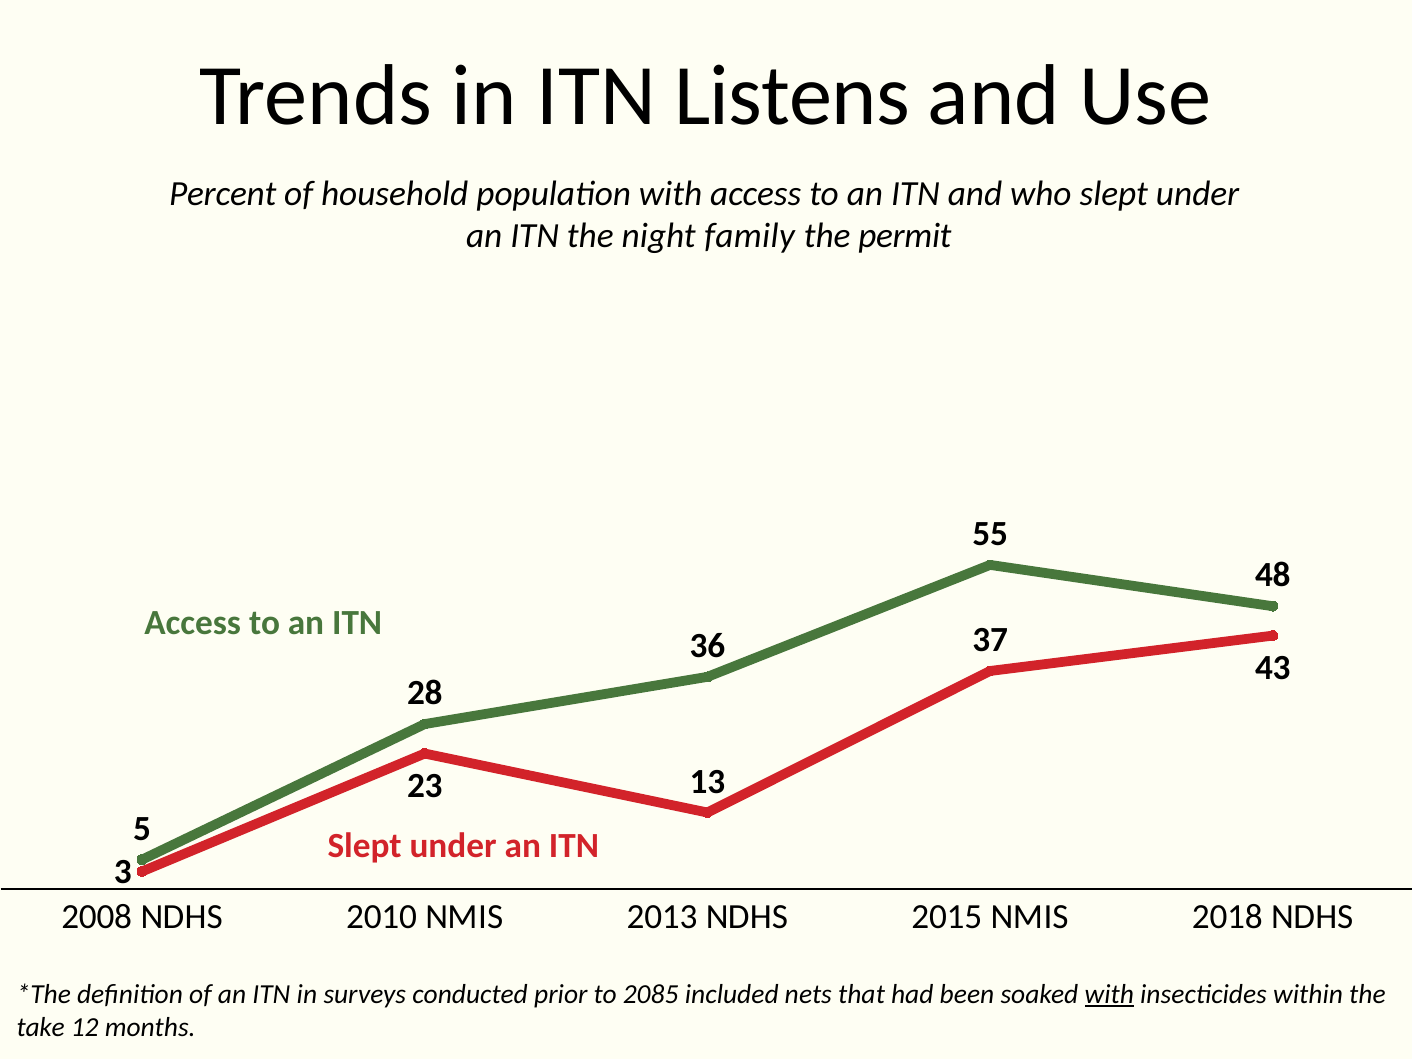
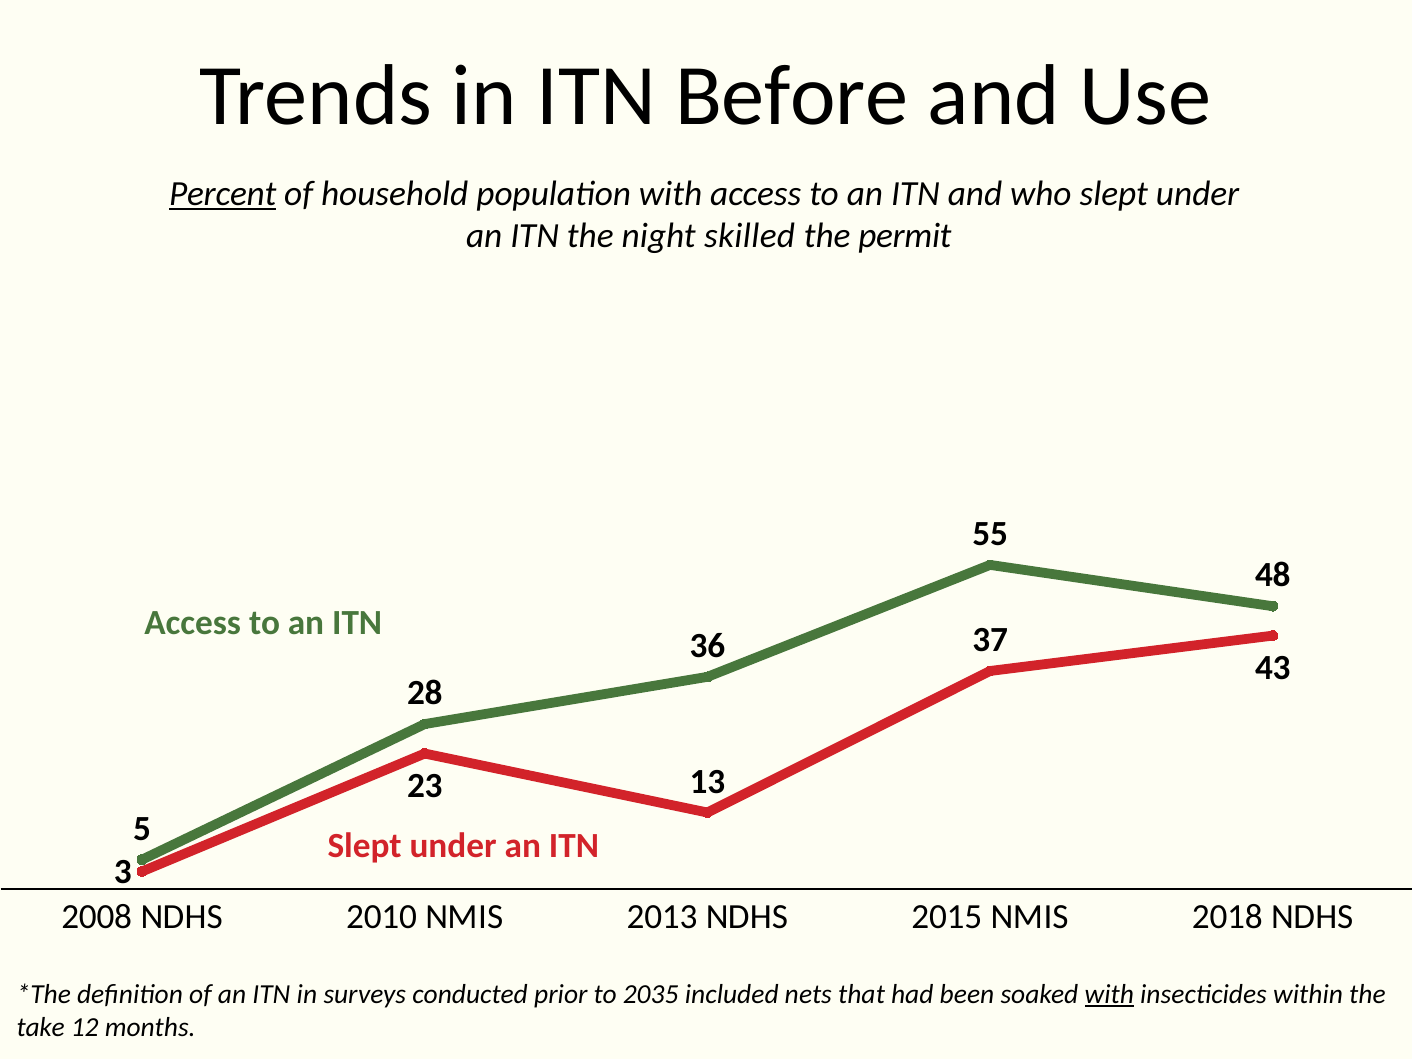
Listens: Listens -> Before (792, 96)
Percent underline: none -> present (223, 194)
family: family -> skilled (750, 236)
2085: 2085 -> 2035 (651, 994)
